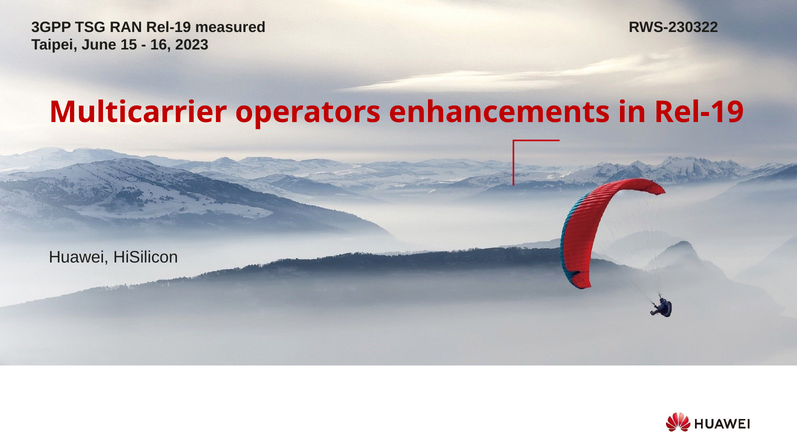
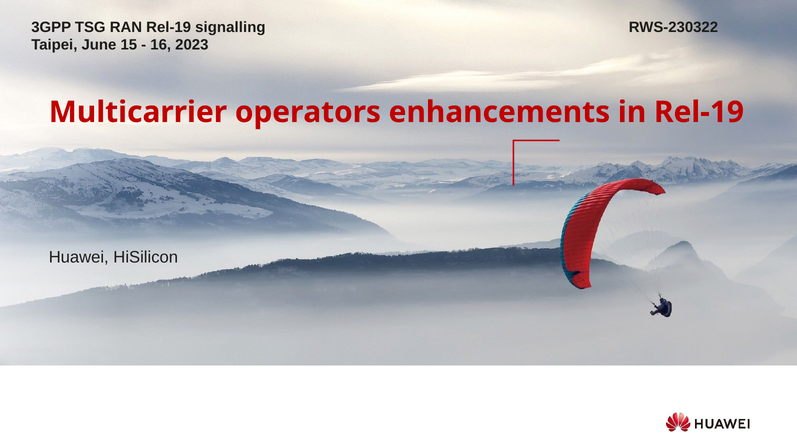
measured: measured -> signalling (230, 27)
